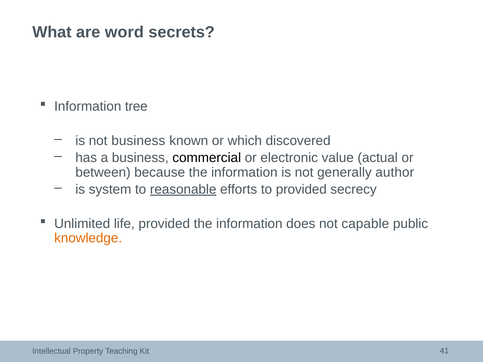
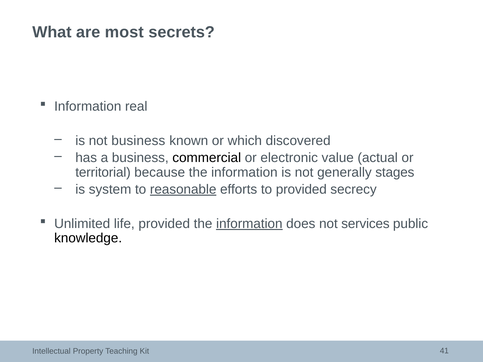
word: word -> most (124, 32)
tree: tree -> real (136, 106)
between: between -> territorial (103, 172)
author: author -> stages (395, 172)
information underline: none -> present (249, 224)
capable: capable -> services (365, 224)
knowledge colour: orange -> black (88, 238)
